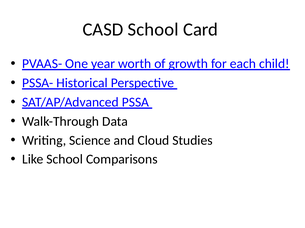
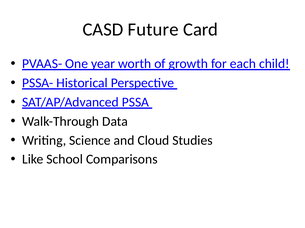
CASD School: School -> Future (153, 30)
